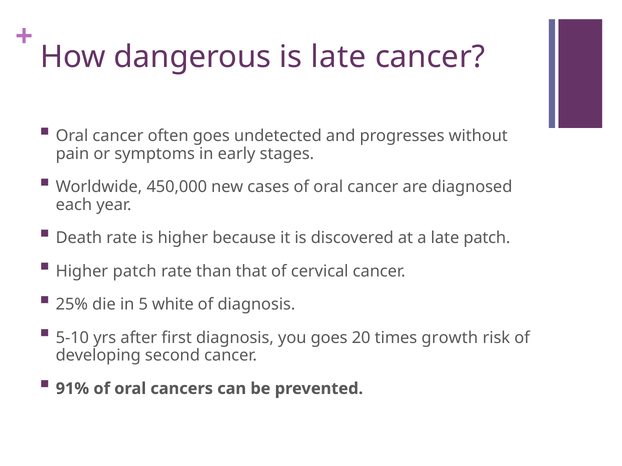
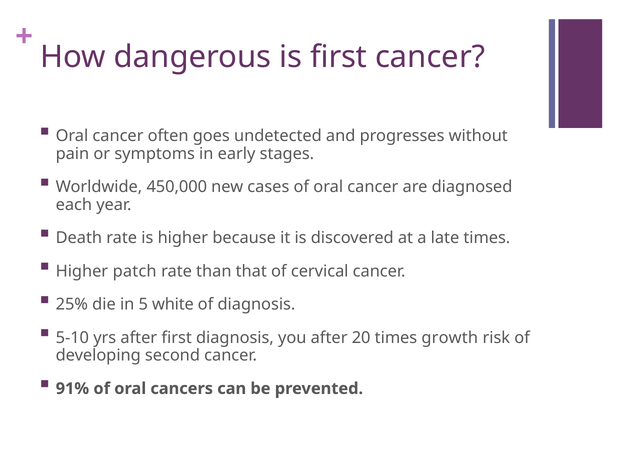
is late: late -> first (339, 57)
late patch: patch -> times (487, 238)
you goes: goes -> after (329, 338)
